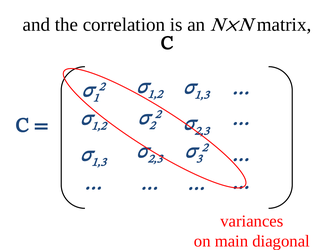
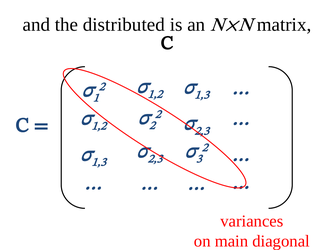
correlation: correlation -> distributed (124, 25)
